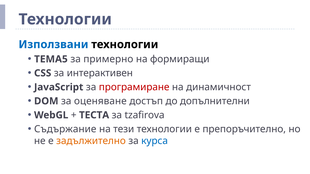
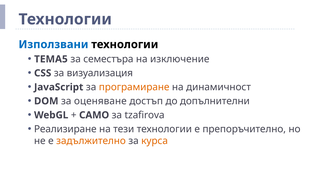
примерно: примерно -> семестъра (108, 59)
формиращи: формиращи -> изключение (180, 59)
интерактивен: интерактивен -> визуализация (100, 73)
програмиране colour: red -> orange (134, 87)
ТЕСТА: ТЕСТА -> САМО (94, 115)
Съдържание: Съдържание -> Реализиране (65, 129)
курса colour: blue -> orange (155, 141)
